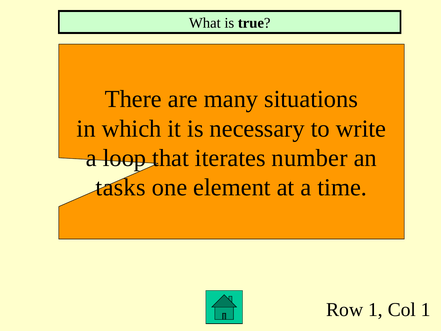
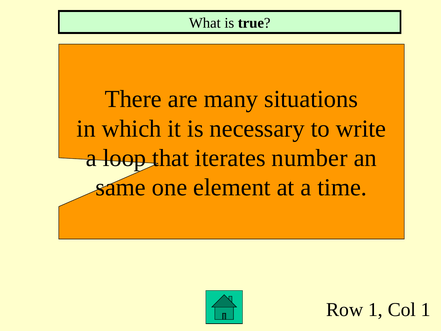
tasks: tasks -> same (121, 187)
